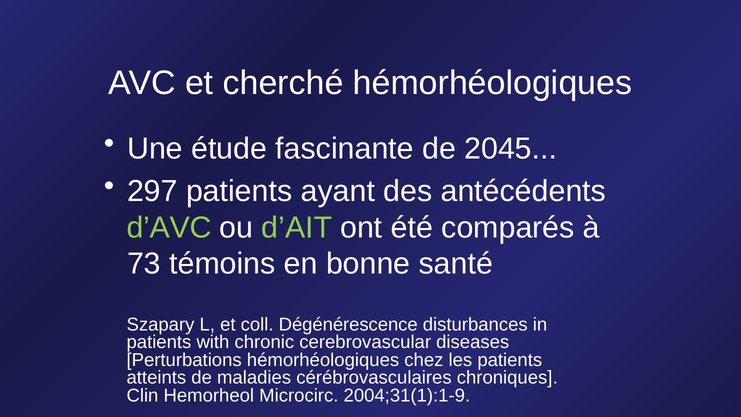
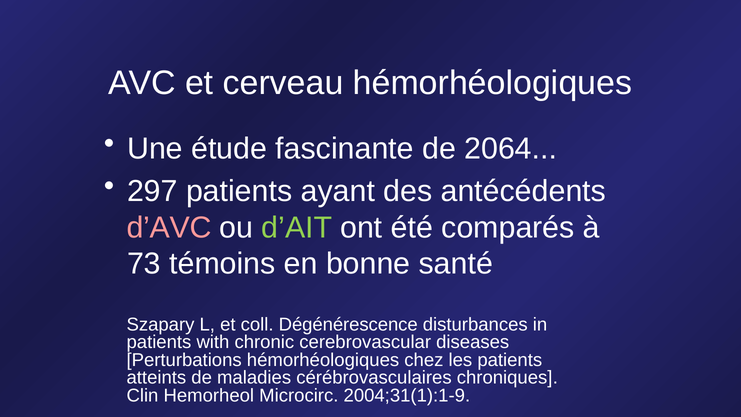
cherché: cherché -> cerveau (283, 83)
2045: 2045 -> 2064 (511, 148)
d’AVC colour: light green -> pink (169, 227)
